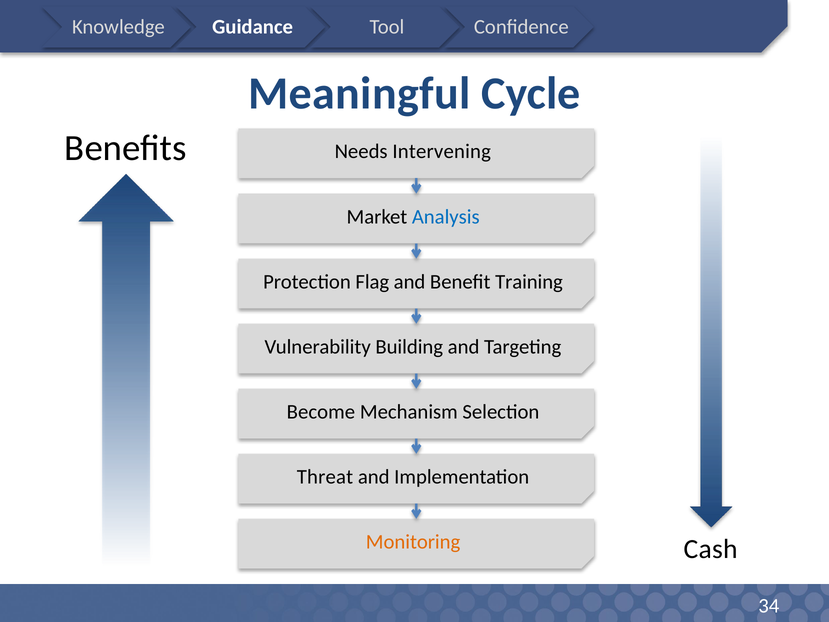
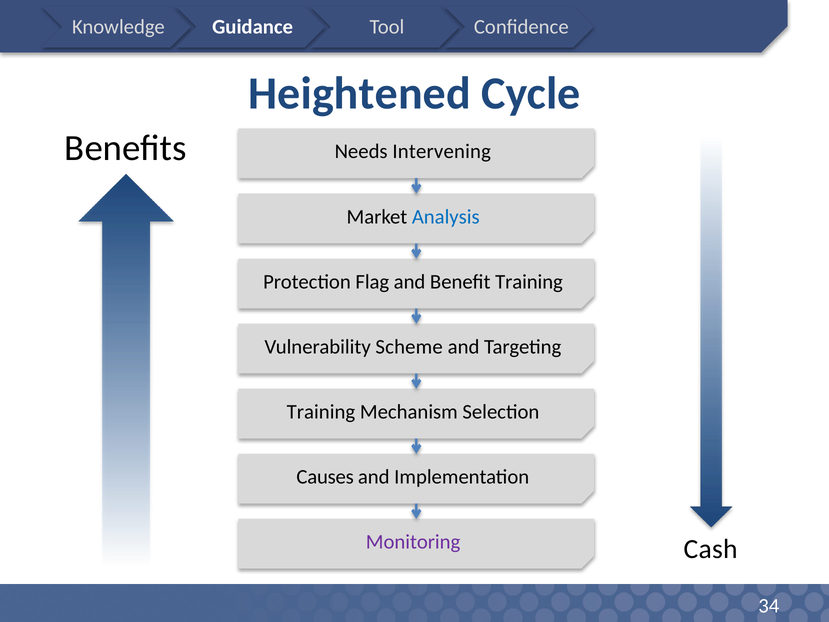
Meaningful: Meaningful -> Heightened (360, 94)
Building: Building -> Scheme (409, 347)
Become: Become -> Training (321, 412)
Threat: Threat -> Causes (325, 477)
Monitoring colour: orange -> purple (413, 542)
